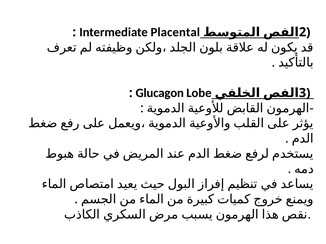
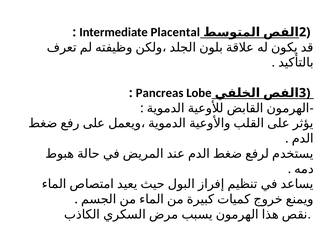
Glucagon: Glucagon -> Pancreas (160, 93)
